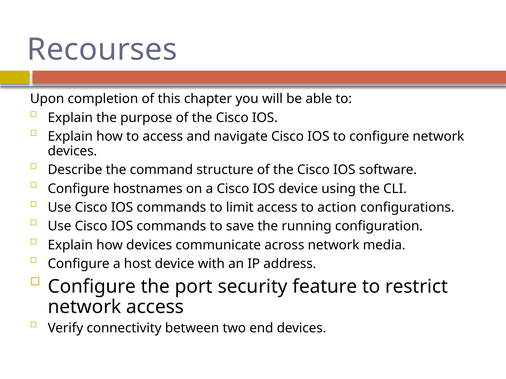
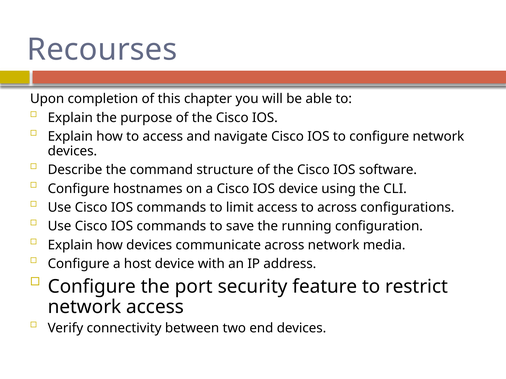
to action: action -> across (337, 208)
